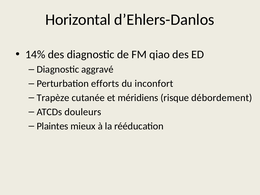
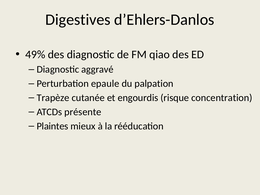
Horizontal: Horizontal -> Digestives (78, 20)
14%: 14% -> 49% (35, 55)
efforts: efforts -> epaule (105, 84)
inconfort: inconfort -> palpation (154, 84)
méridiens: méridiens -> engourdis (138, 98)
débordement: débordement -> concentration (222, 98)
douleurs: douleurs -> présente (83, 112)
